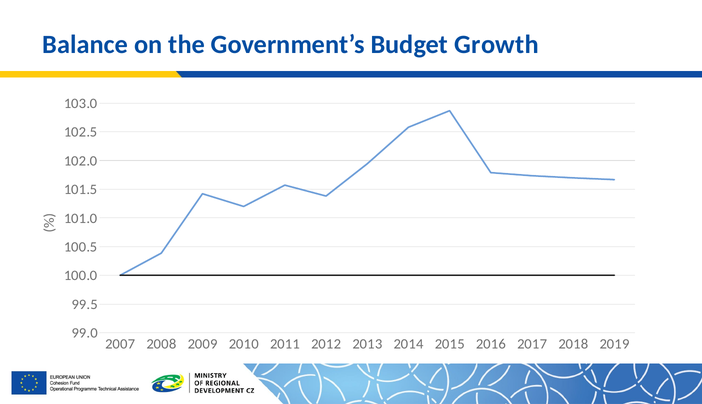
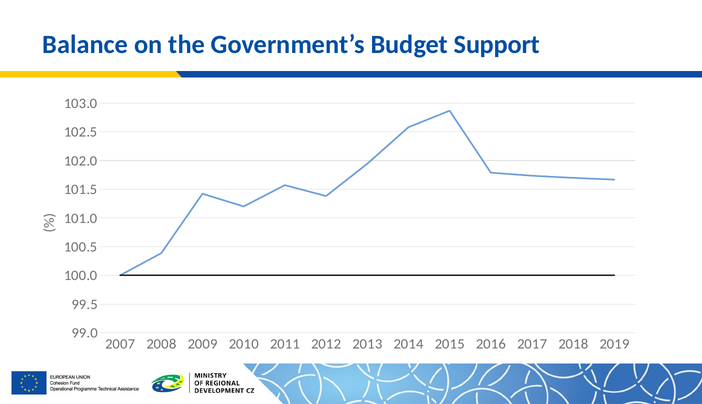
Growth: Growth -> Support (497, 45)
